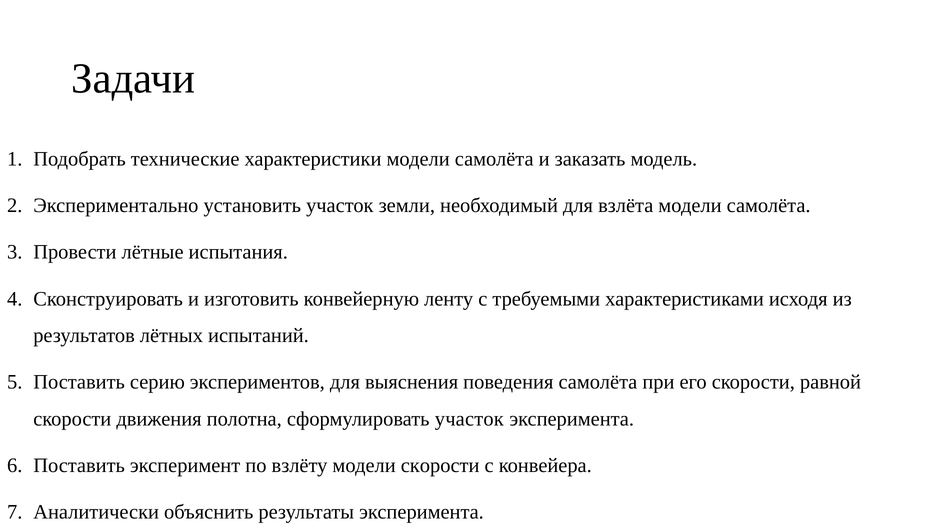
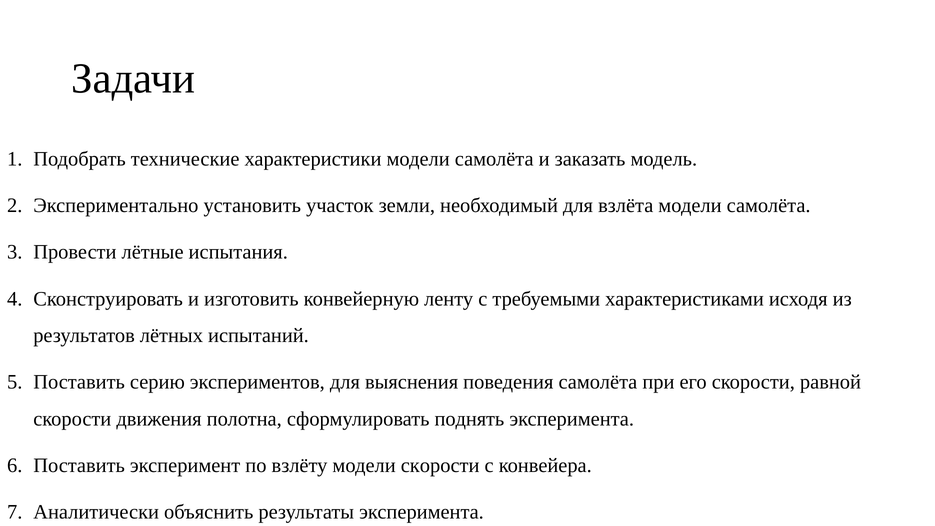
сформулировать участок: участок -> поднять (469, 419)
